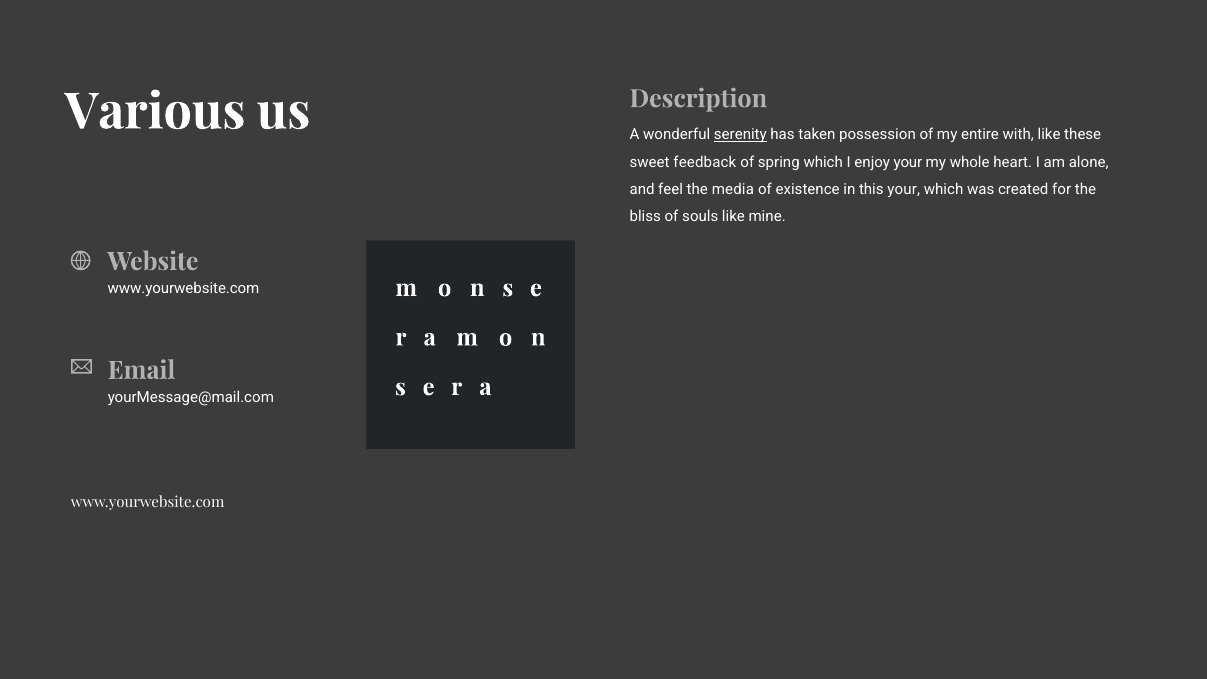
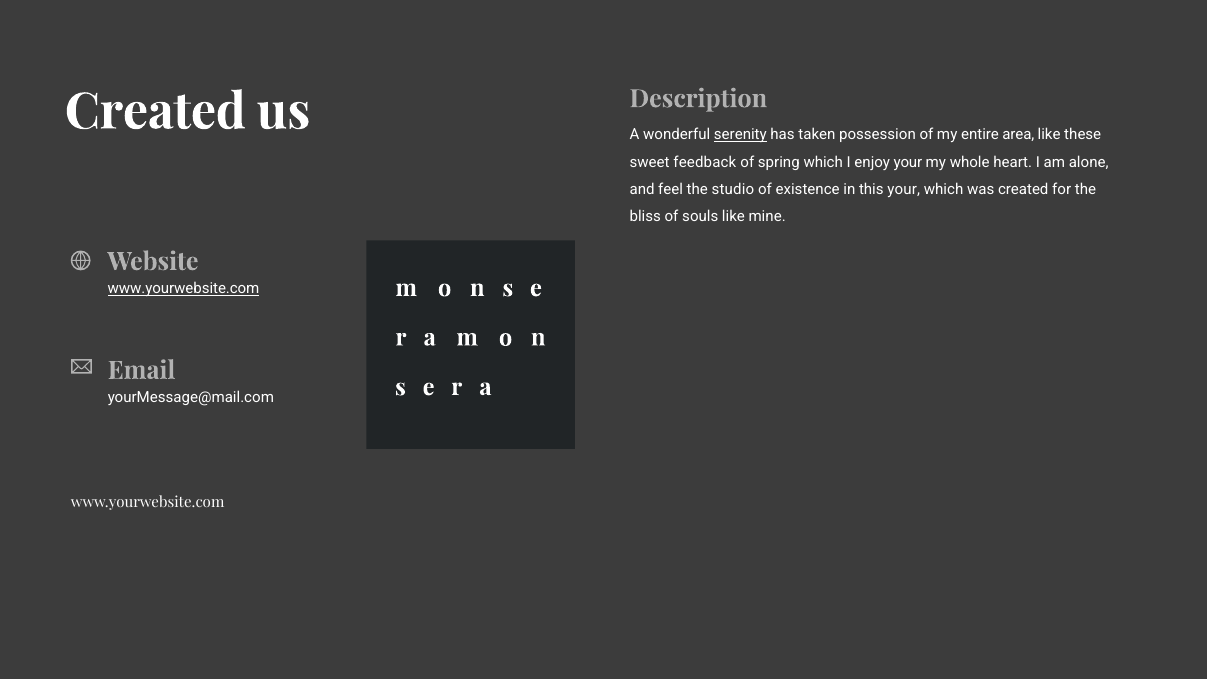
Various: Various -> Created (155, 112)
with: with -> area (1018, 135)
media: media -> studio (733, 189)
www.yourwebsite.com underline: none -> present (183, 289)
